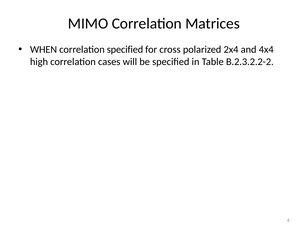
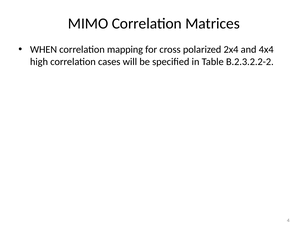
correlation specified: specified -> mapping (125, 49)
